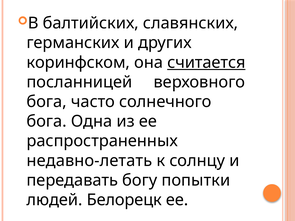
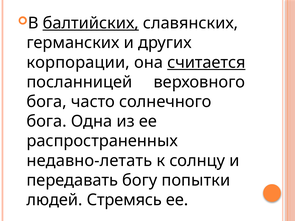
балтийских underline: none -> present (91, 23)
коринфском: коринфском -> корпорации (78, 62)
Белорецк: Белорецк -> Стремясь (124, 200)
